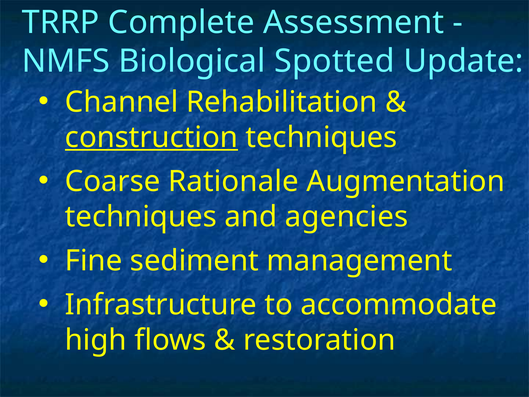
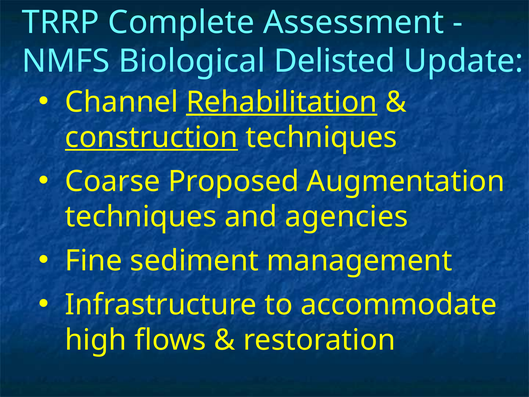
Spotted: Spotted -> Delisted (335, 61)
Rehabilitation underline: none -> present (282, 102)
Rationale: Rationale -> Proposed (234, 181)
